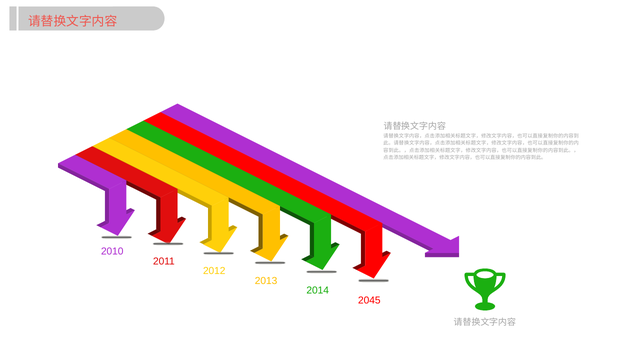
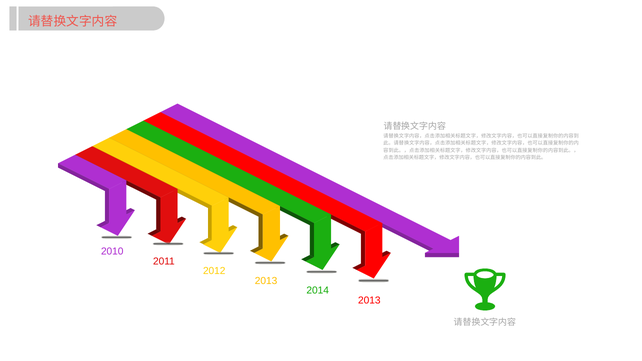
2045: 2045 -> 2013 (369, 300)
